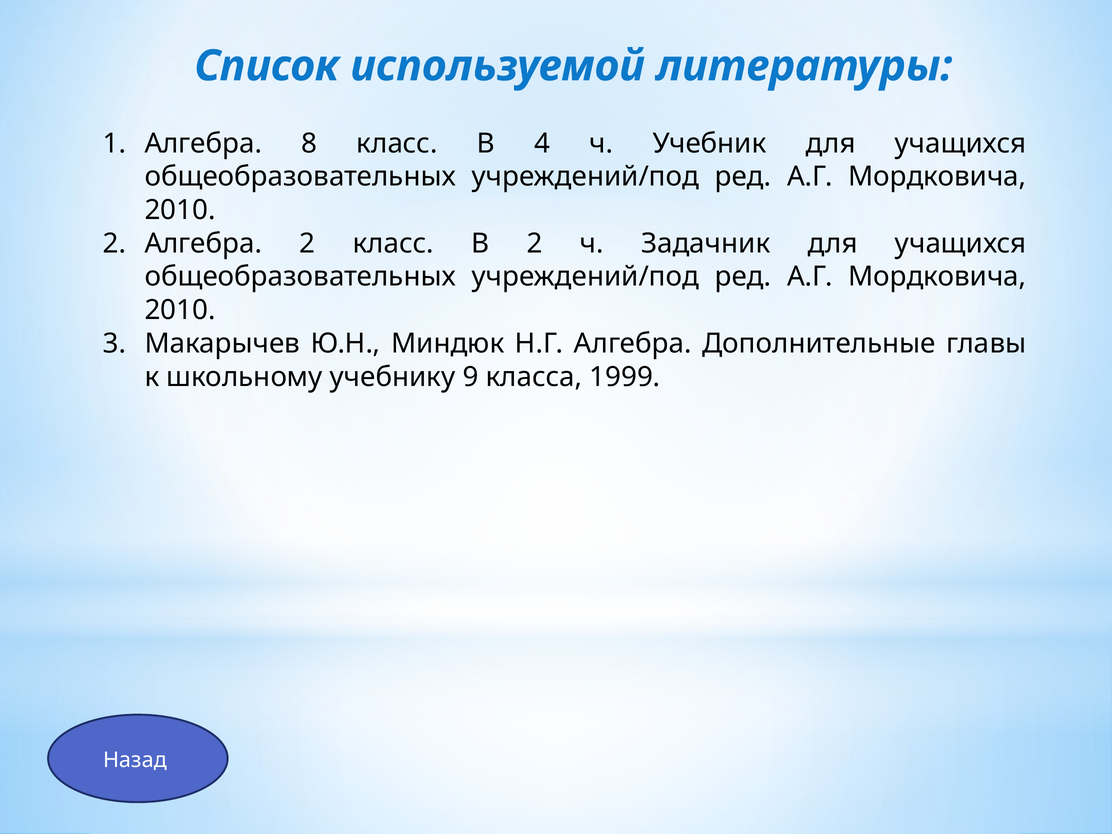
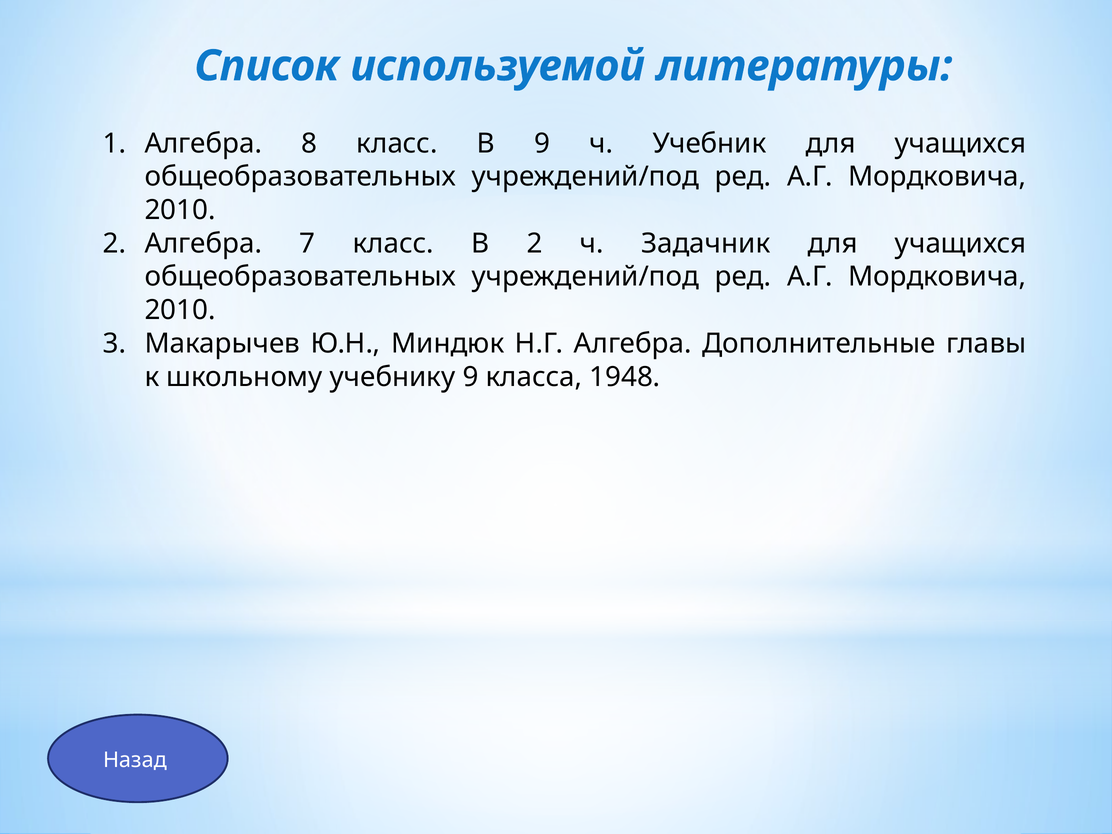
В 4: 4 -> 9 (542, 143)
Алгебра 2: 2 -> 7 (307, 243)
1999: 1999 -> 1948 (625, 377)
